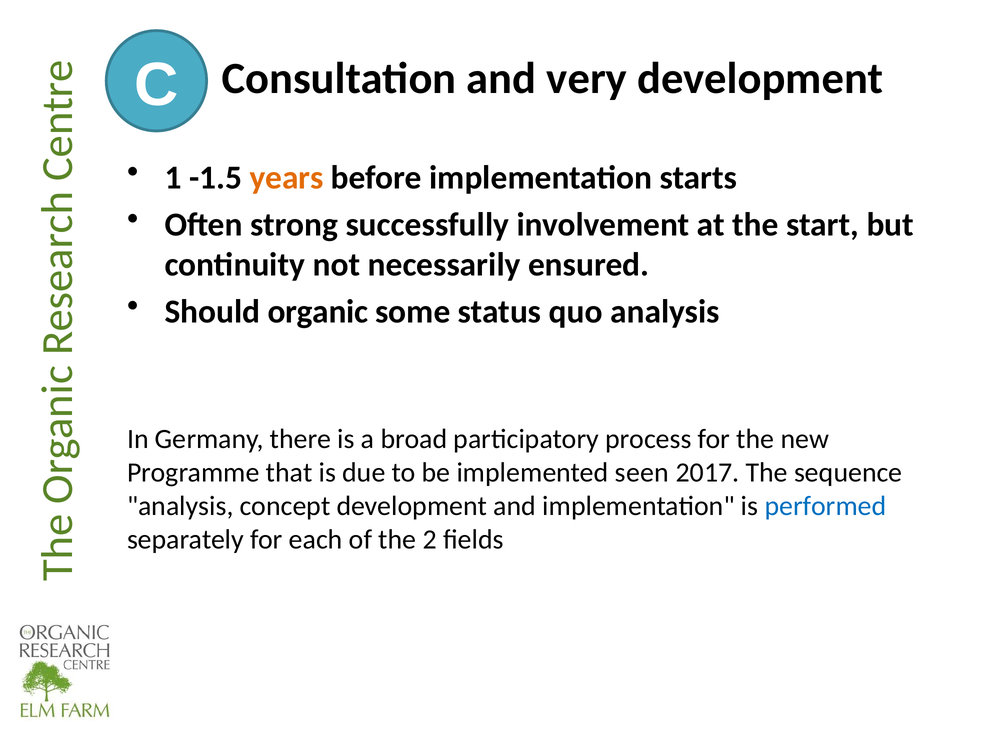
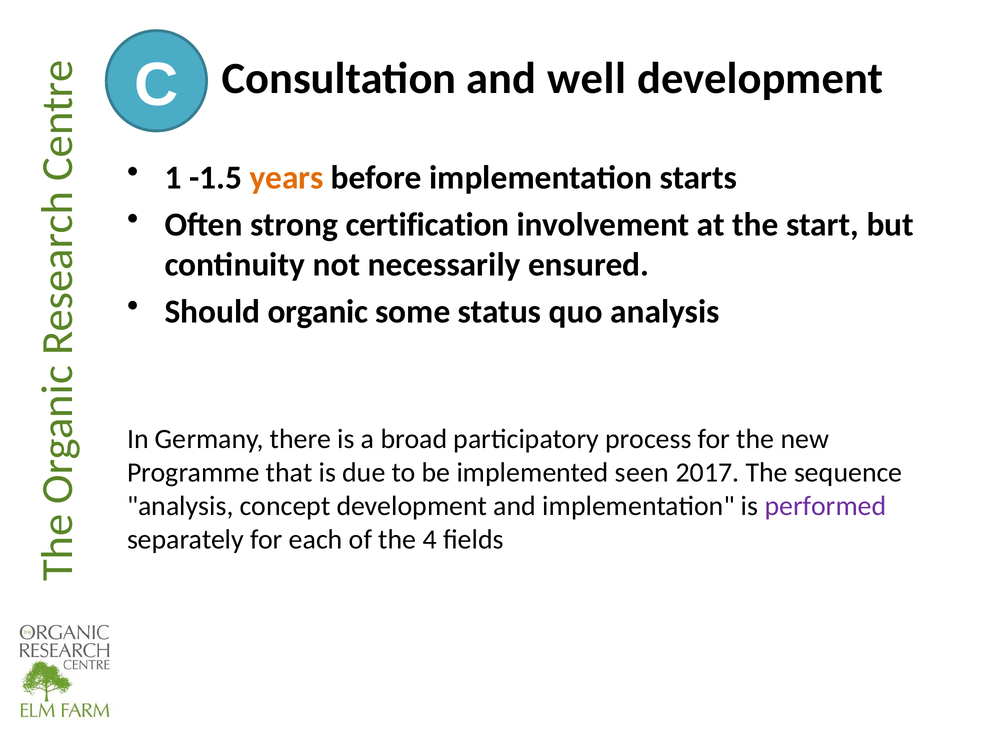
very: very -> well (587, 78)
successfully: successfully -> certification (428, 225)
performed colour: blue -> purple (825, 506)
2: 2 -> 4 (430, 540)
